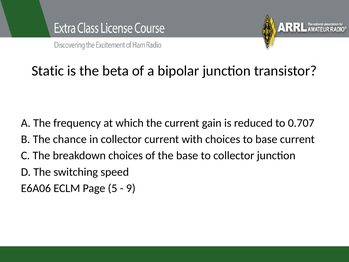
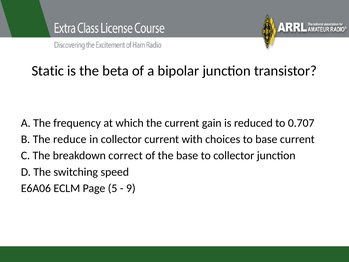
chance: chance -> reduce (70, 139)
breakdown choices: choices -> correct (126, 156)
